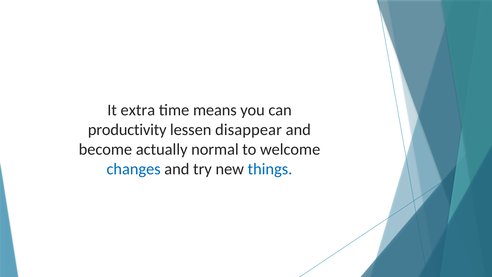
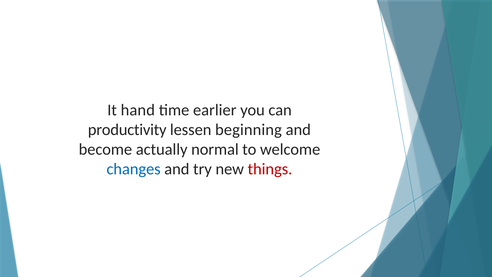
extra: extra -> hand (138, 110)
means: means -> earlier (215, 110)
disappear: disappear -> beginning (248, 130)
things colour: blue -> red (270, 169)
